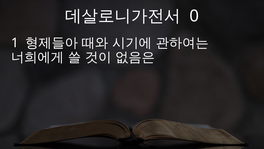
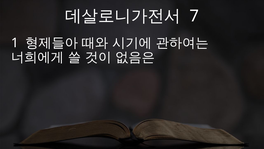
0: 0 -> 7 (194, 16)
